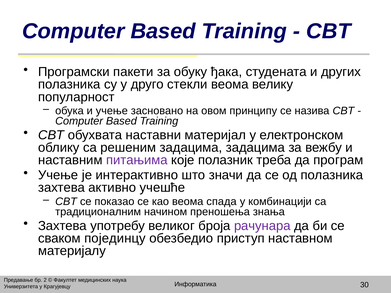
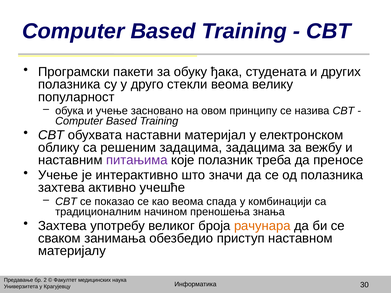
програм: програм -> преносе (338, 160)
рачунара colour: purple -> orange (262, 226)
појединцу: појединцу -> занимања (115, 239)
